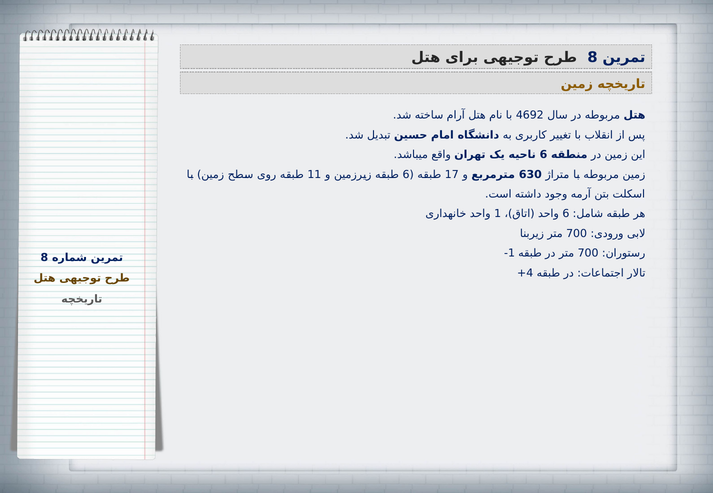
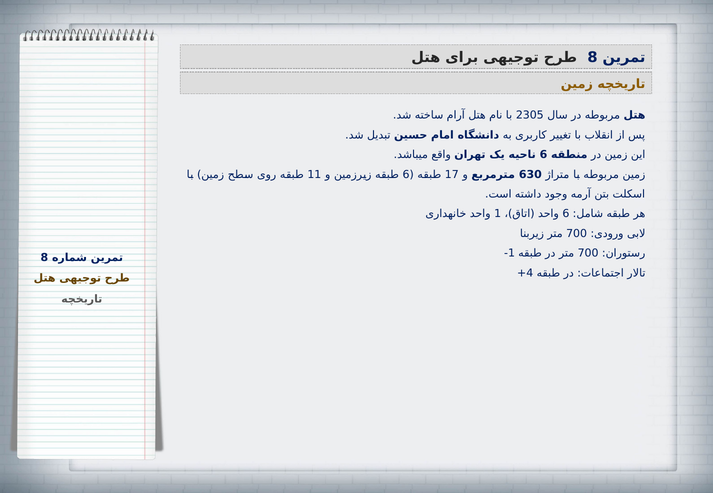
4692: 4692 -> 2305 (530, 115)
